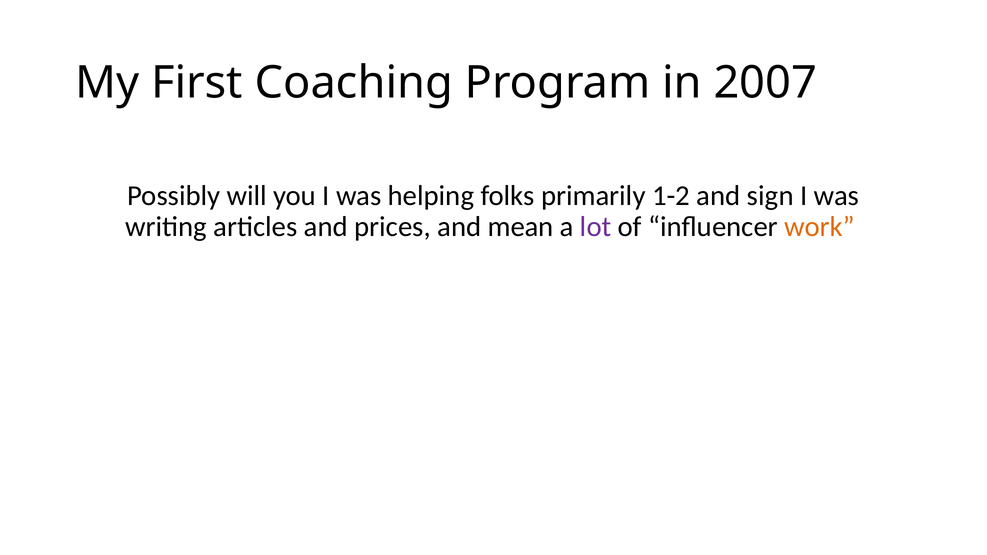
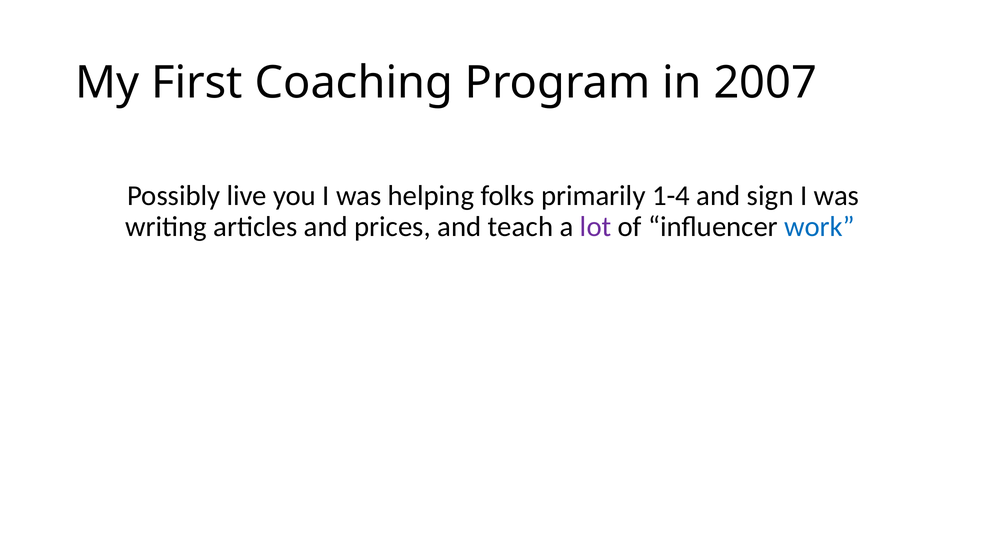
will: will -> live (247, 196)
1-2: 1-2 -> 1-4 (671, 196)
mean: mean -> teach (520, 227)
work colour: orange -> blue (820, 227)
